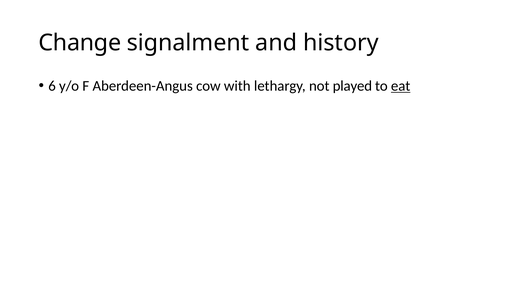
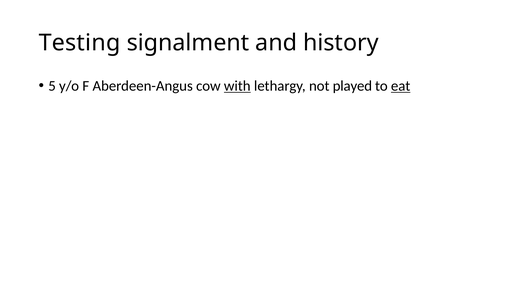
Change: Change -> Testing (80, 43)
6: 6 -> 5 (52, 86)
with underline: none -> present (237, 86)
